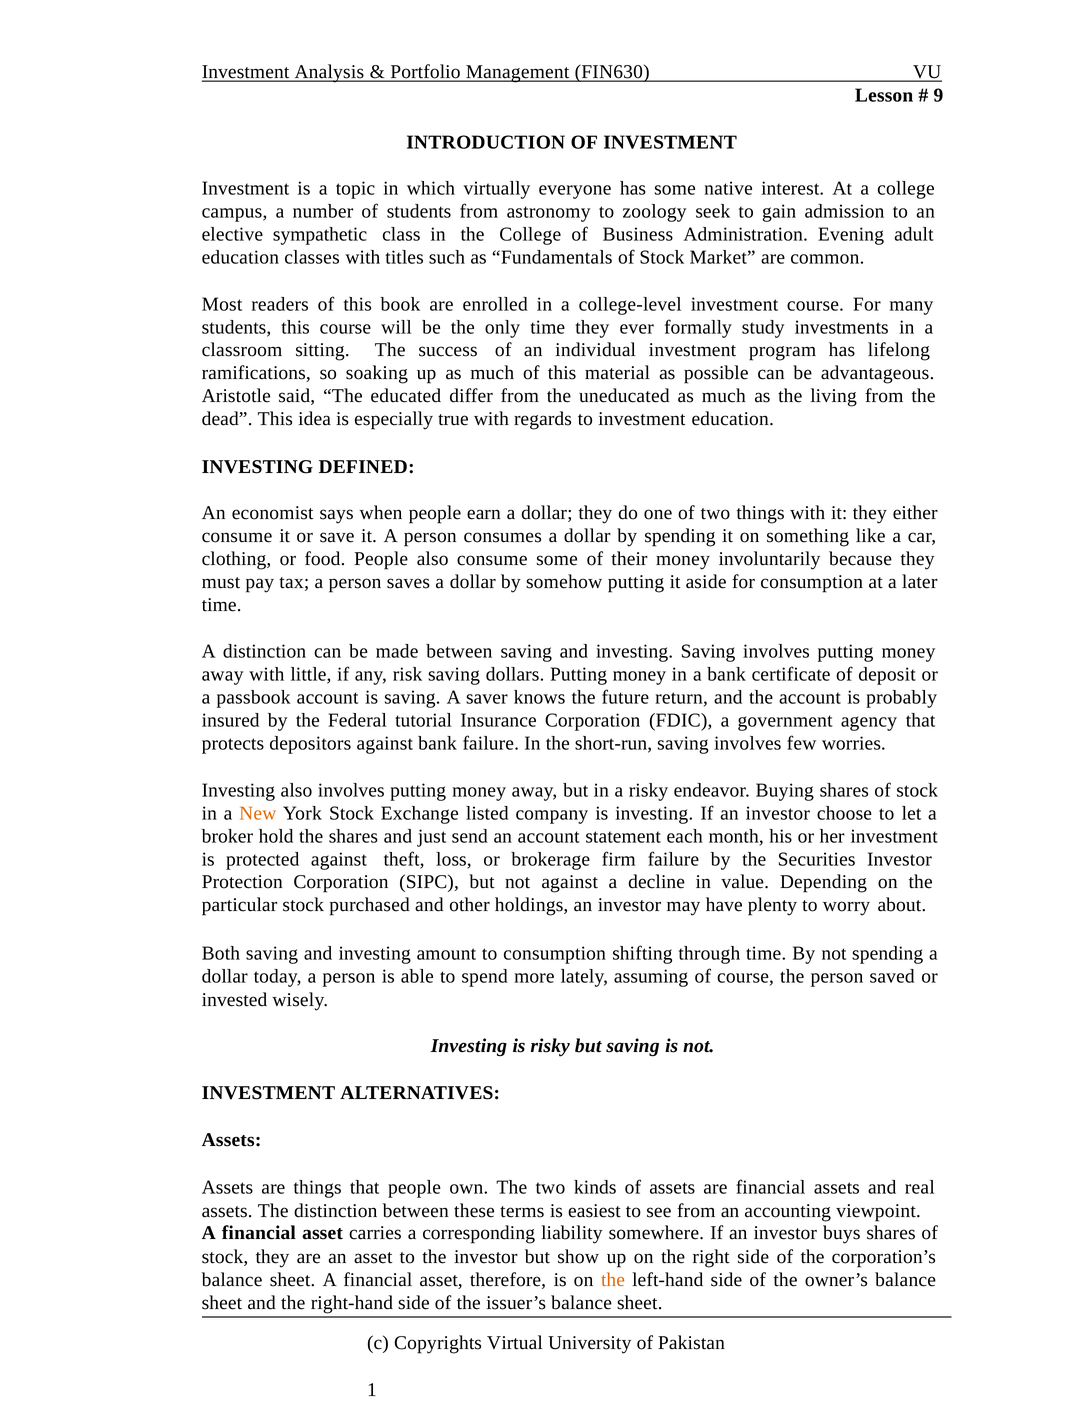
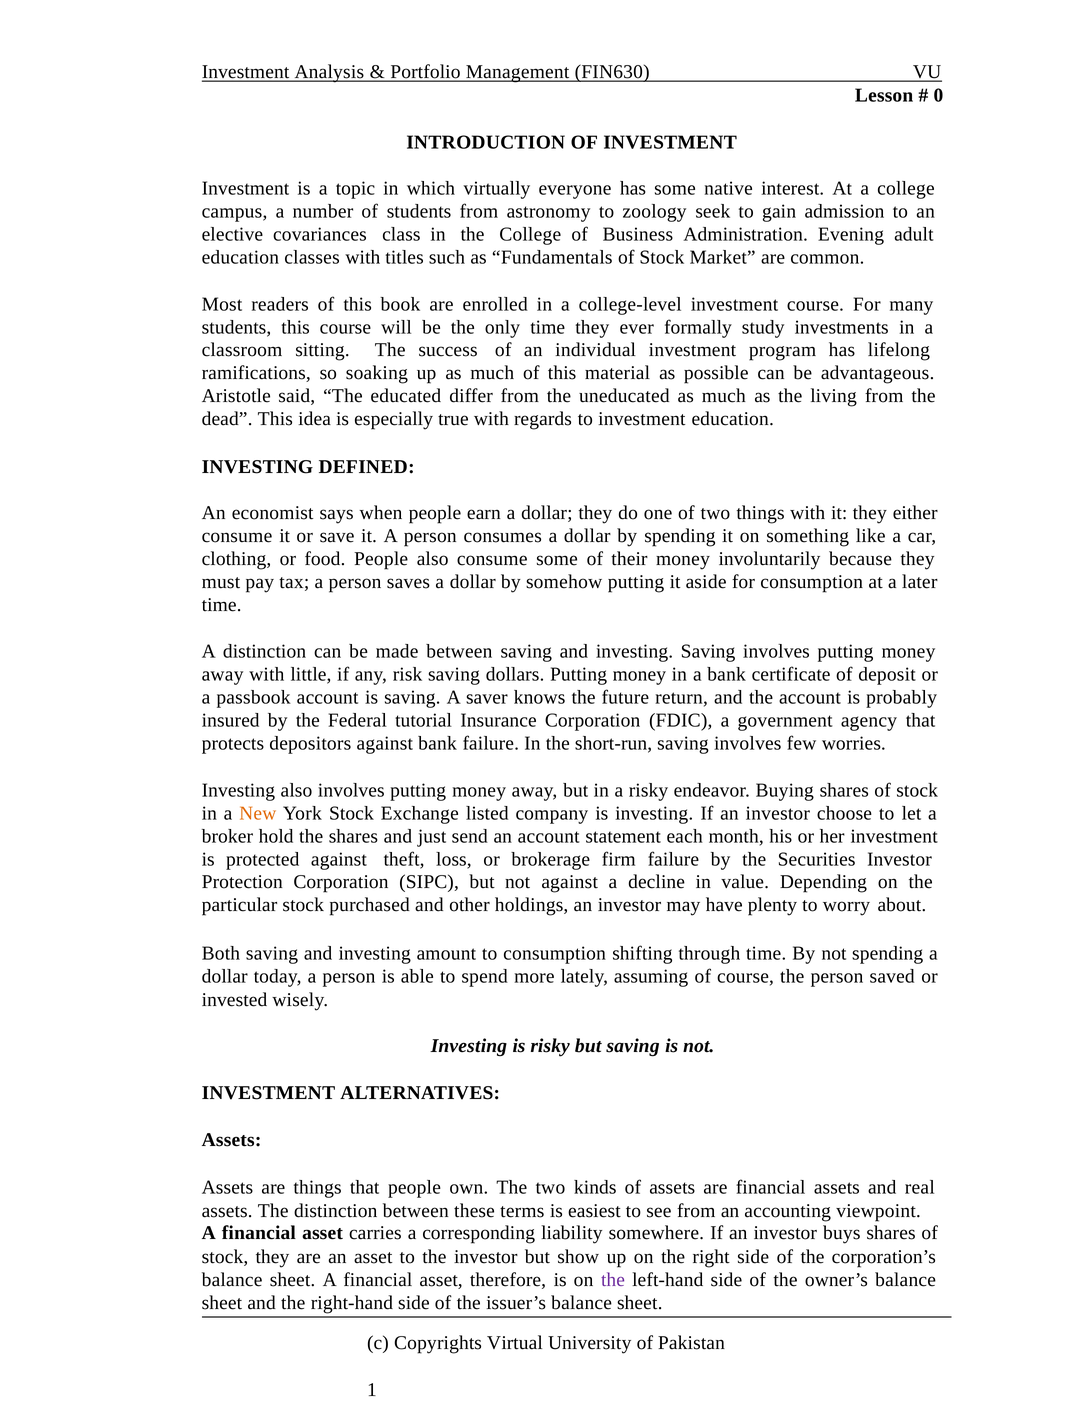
9: 9 -> 0 (938, 95)
sympathetic: sympathetic -> covariances (320, 234)
the colour: orange -> purple (613, 1280)
